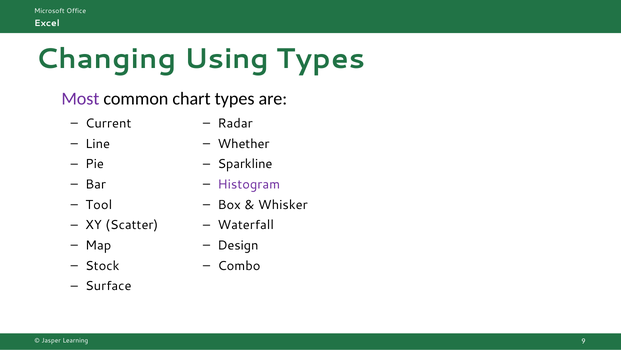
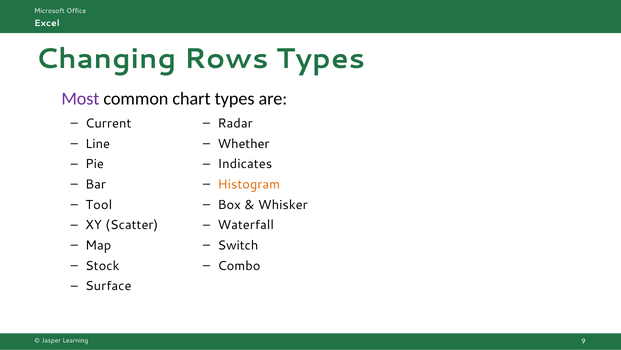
Using: Using -> Rows (226, 59)
Sparkline: Sparkline -> Indicates (245, 164)
Histogram colour: purple -> orange (249, 184)
Design: Design -> Switch (238, 245)
